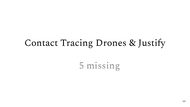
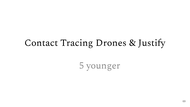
missing: missing -> younger (103, 65)
